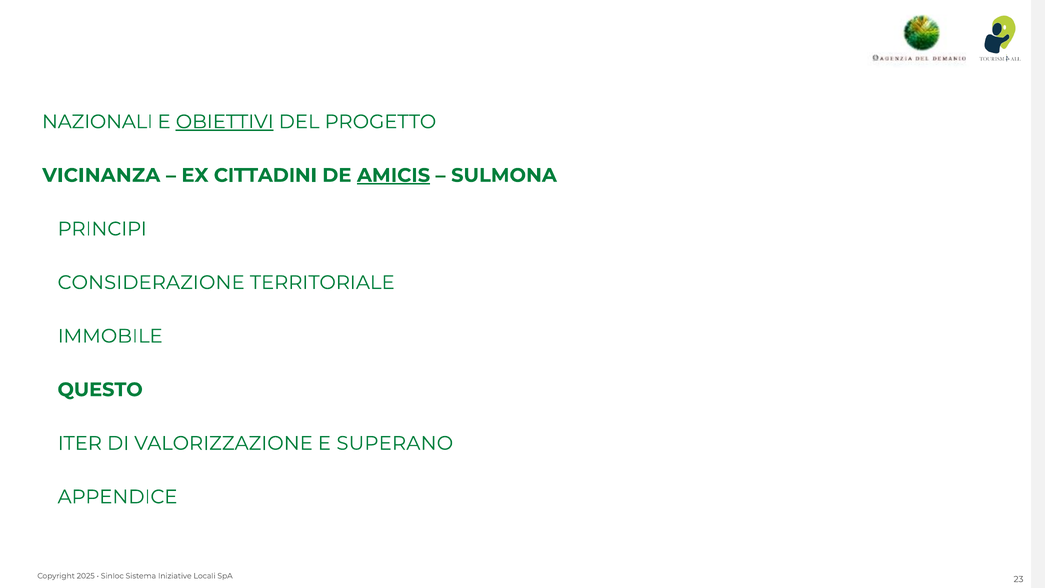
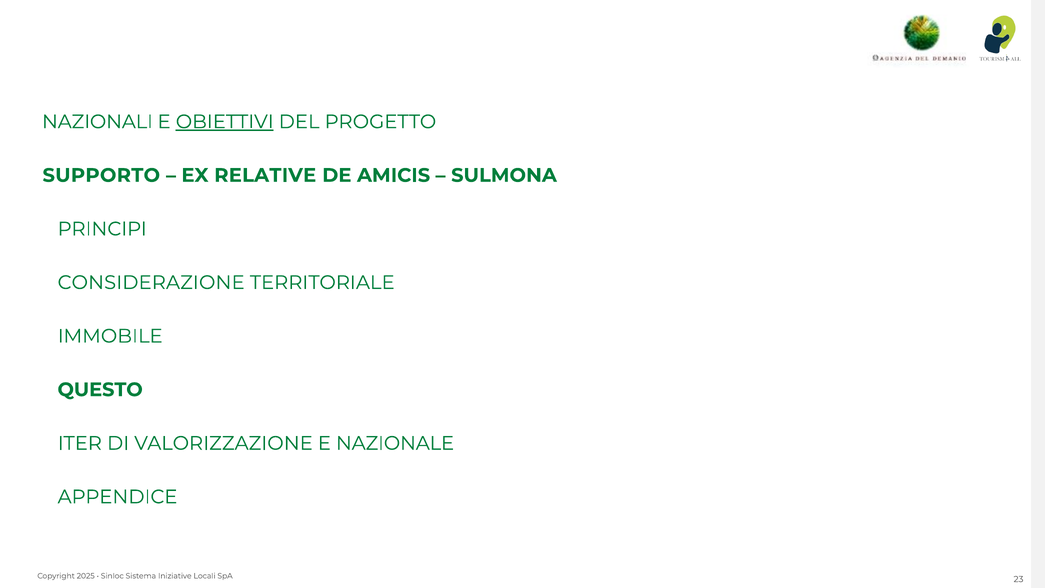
VICINANZA: VICINANZA -> SUPPORTO (101, 175)
CITTADINI: CITTADINI -> RELATIVE (265, 175)
AMICIS underline: present -> none (394, 175)
SUPERANO: SUPERANO -> NAZIONALE (395, 443)
